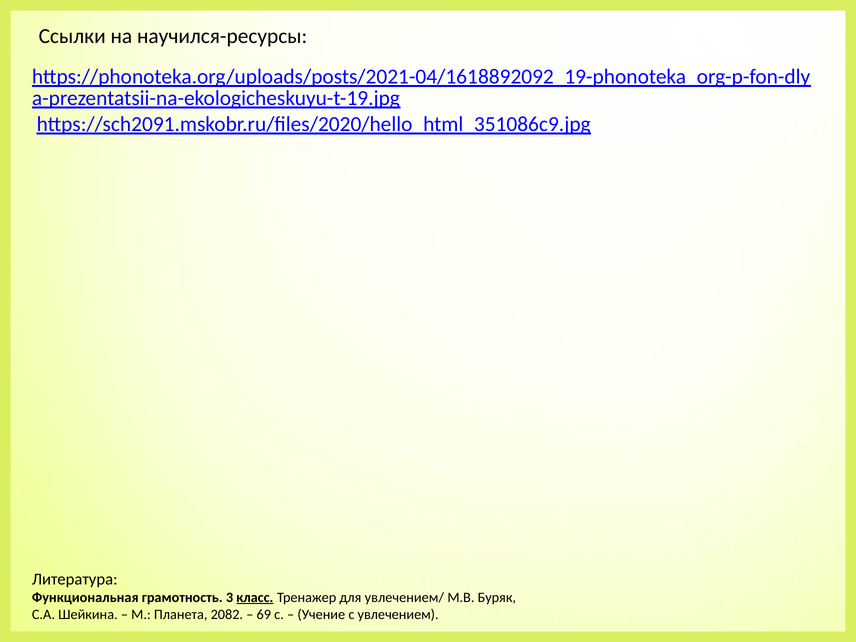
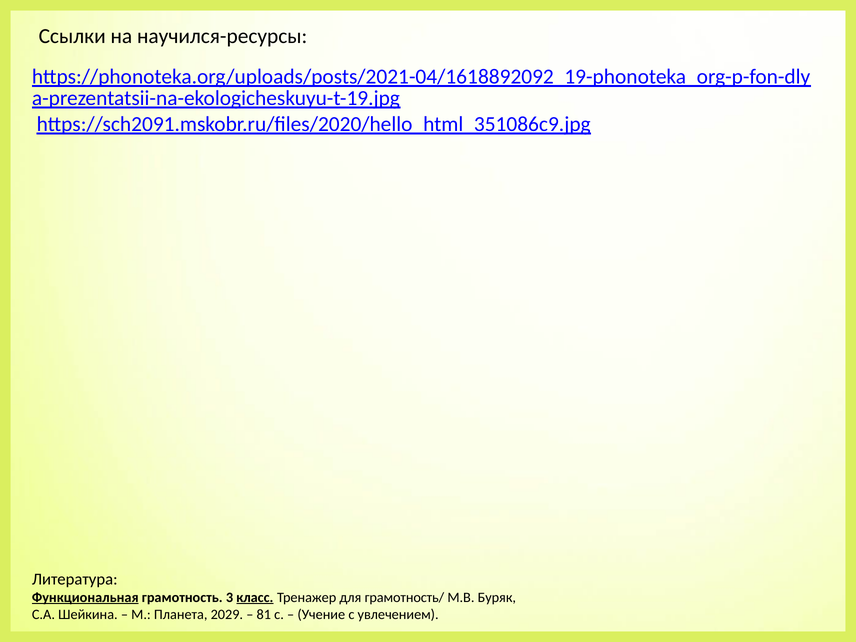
Функциональная underline: none -> present (85, 597)
увлечением/: увлечением/ -> грамотность/ (404, 597)
2082: 2082 -> 2029 (227, 615)
69: 69 -> 81 (264, 615)
